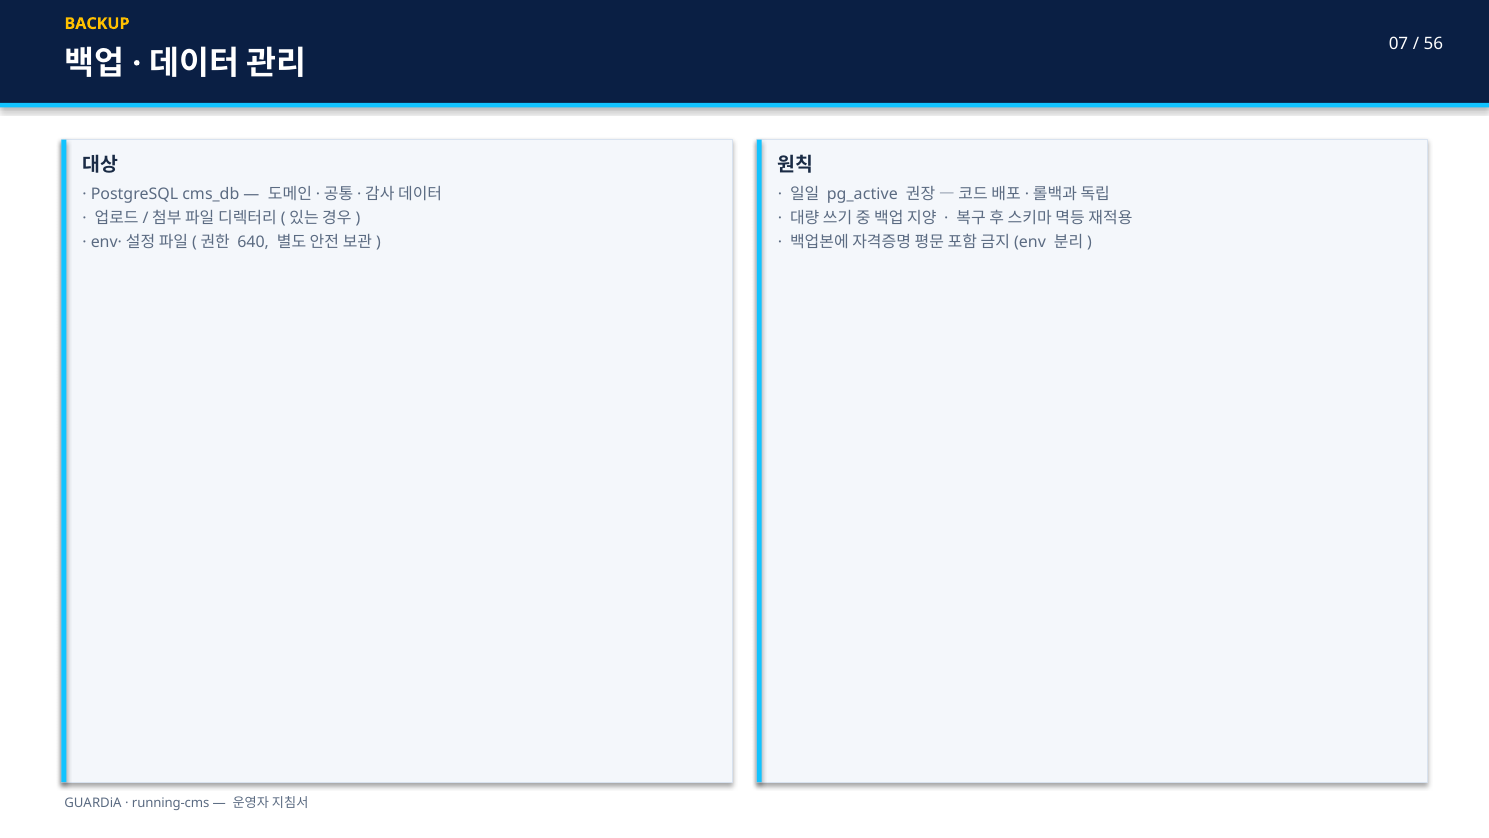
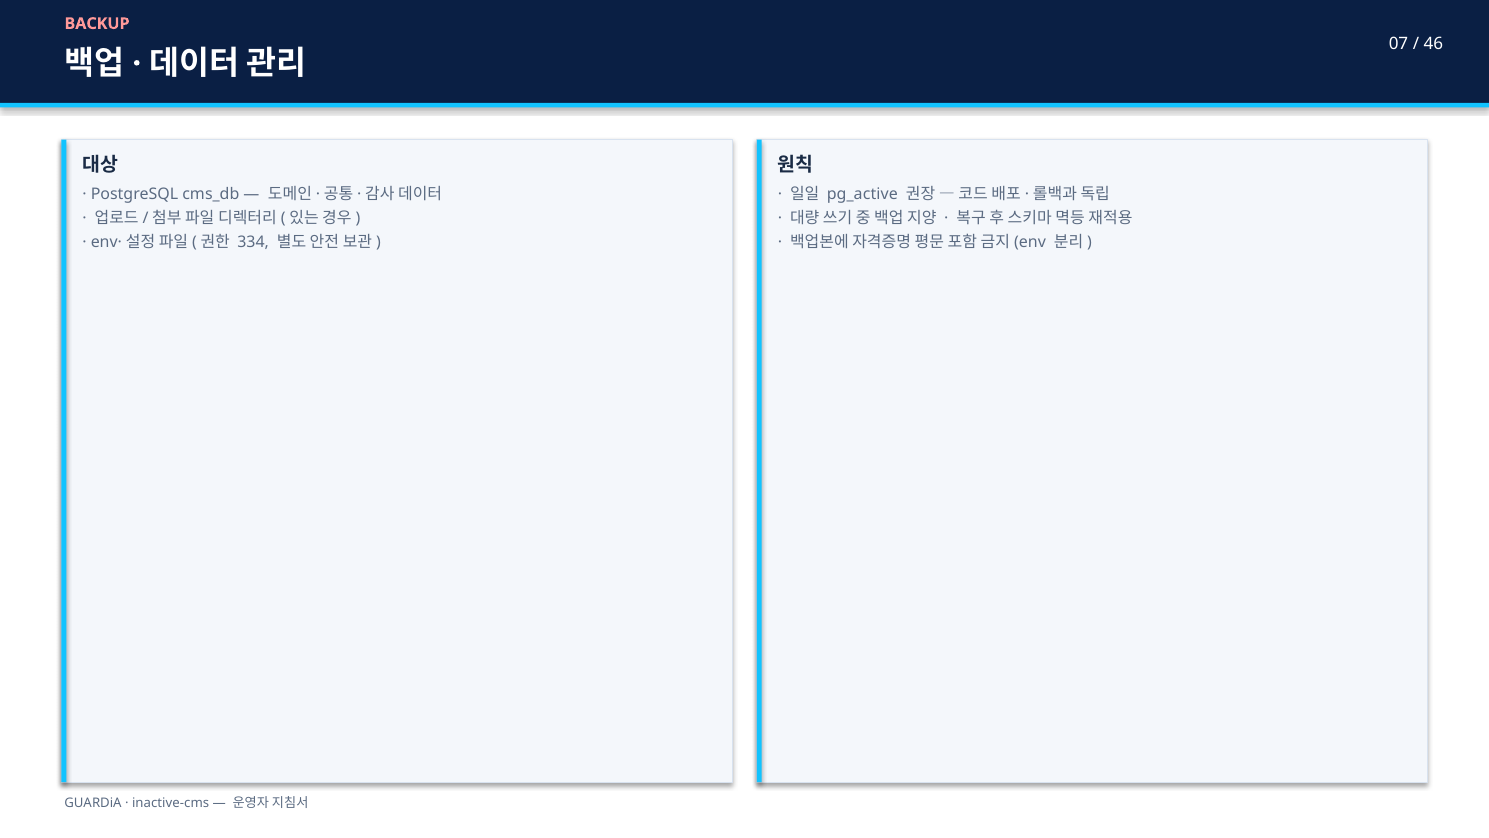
BACKUP colour: yellow -> pink (97, 24)
56: 56 -> 46 (1433, 44)
640: 640 -> 334 (253, 242)
running-cms: running-cms -> inactive-cms (171, 803)
